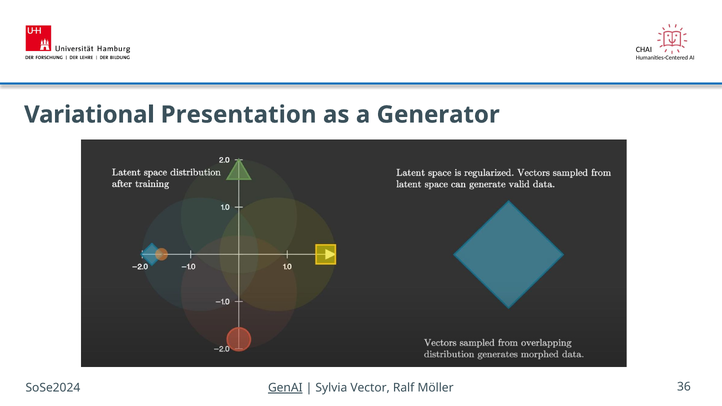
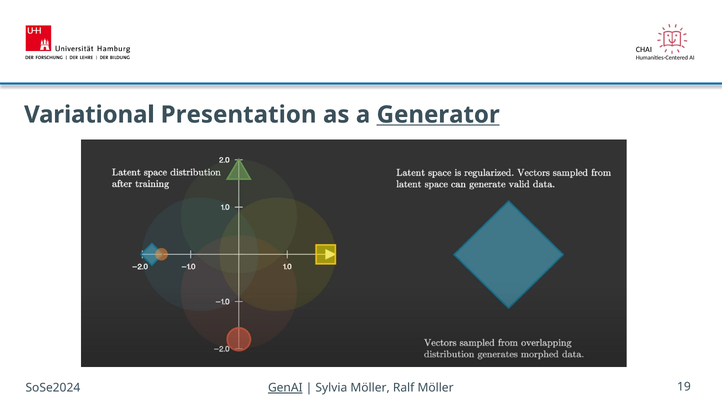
Generator underline: none -> present (438, 115)
Sylvia Vector: Vector -> Möller (370, 388)
36: 36 -> 19 (684, 387)
